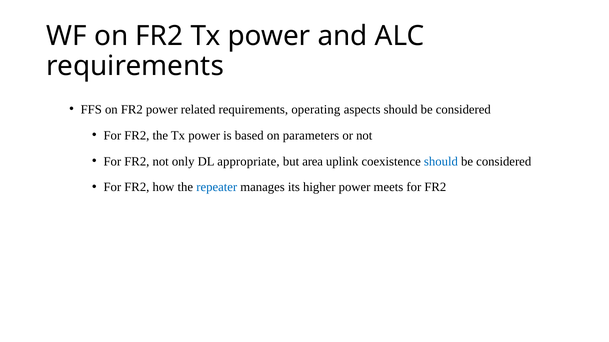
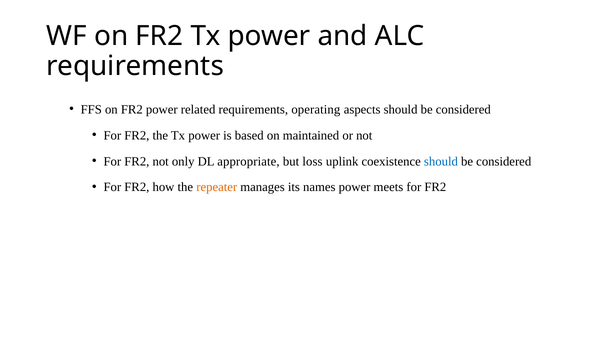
parameters: parameters -> maintained (311, 136)
area: area -> loss (312, 162)
repeater colour: blue -> orange (217, 188)
higher: higher -> names (319, 188)
